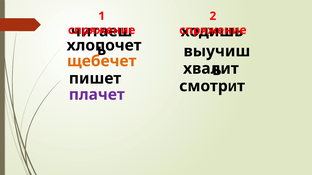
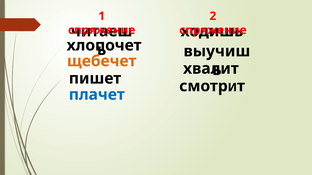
плачет colour: purple -> blue (97, 95)
